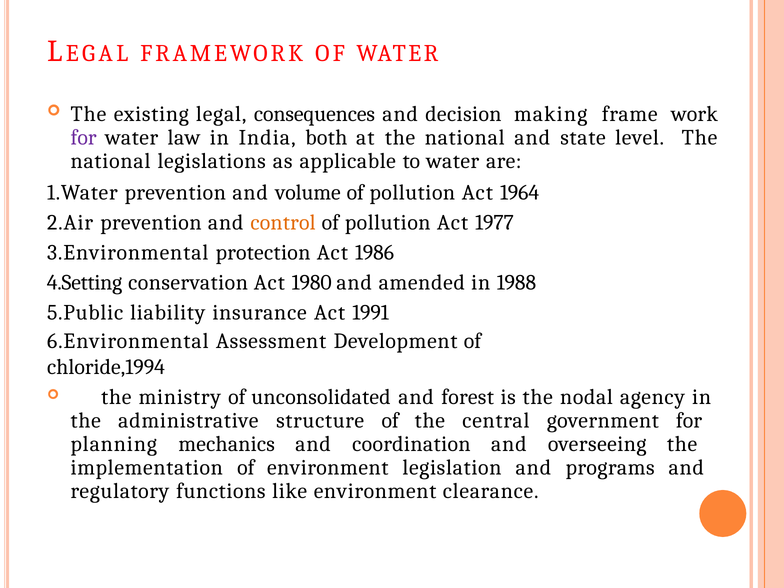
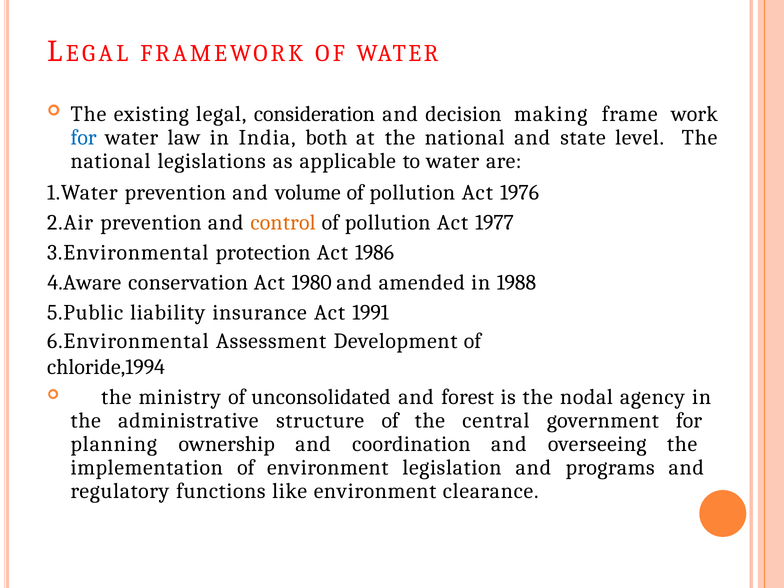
consequences: consequences -> consideration (314, 114)
for colour: purple -> blue (84, 137)
1964: 1964 -> 1976 (520, 192)
4.Setting: 4.Setting -> 4.Aware (84, 283)
mechanics: mechanics -> ownership (227, 444)
